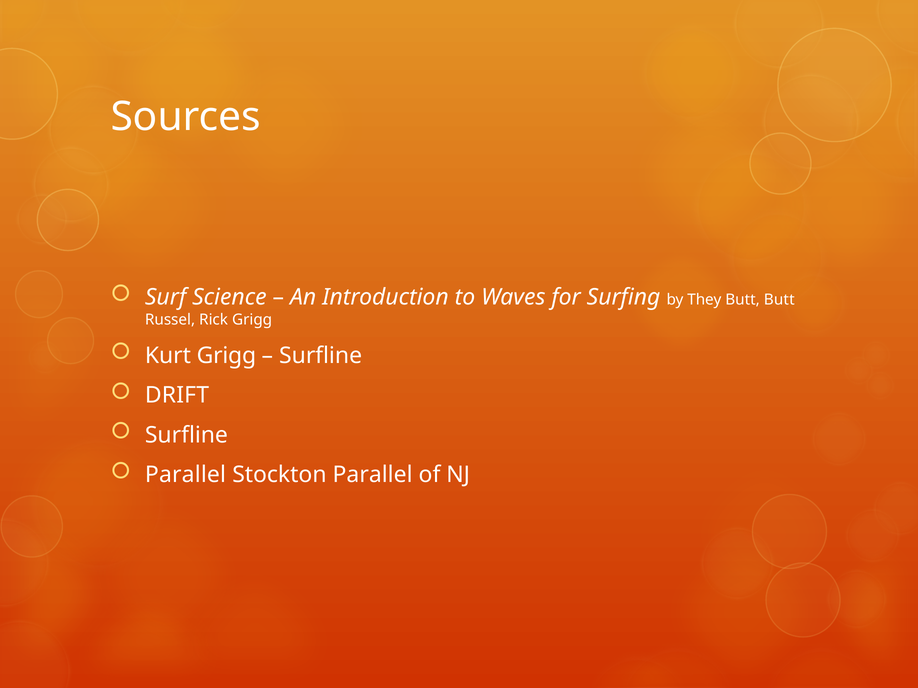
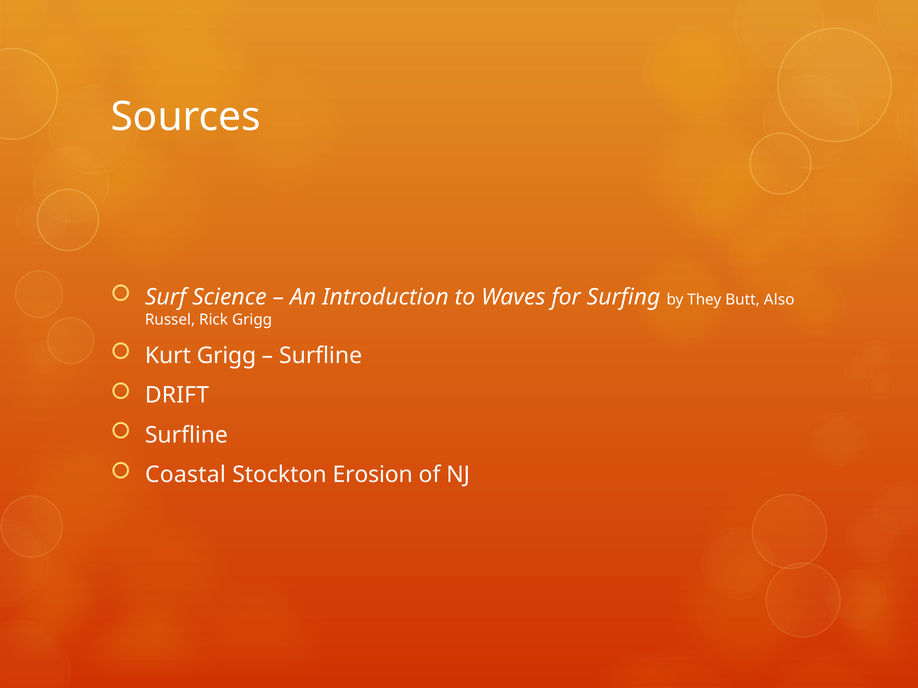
Butt Butt: Butt -> Also (779, 300)
Parallel: Parallel -> Coastal (185, 475)
Stockton Parallel: Parallel -> Erosion (373, 475)
